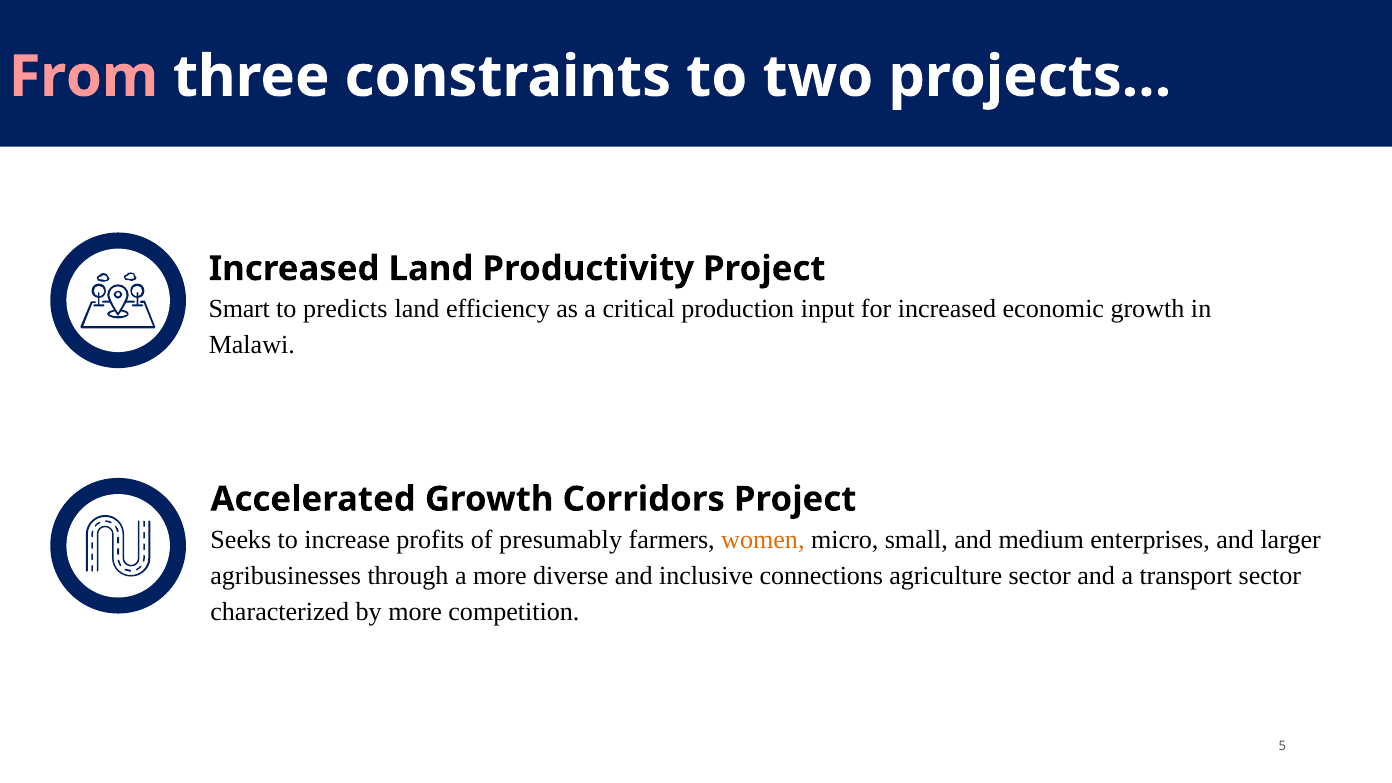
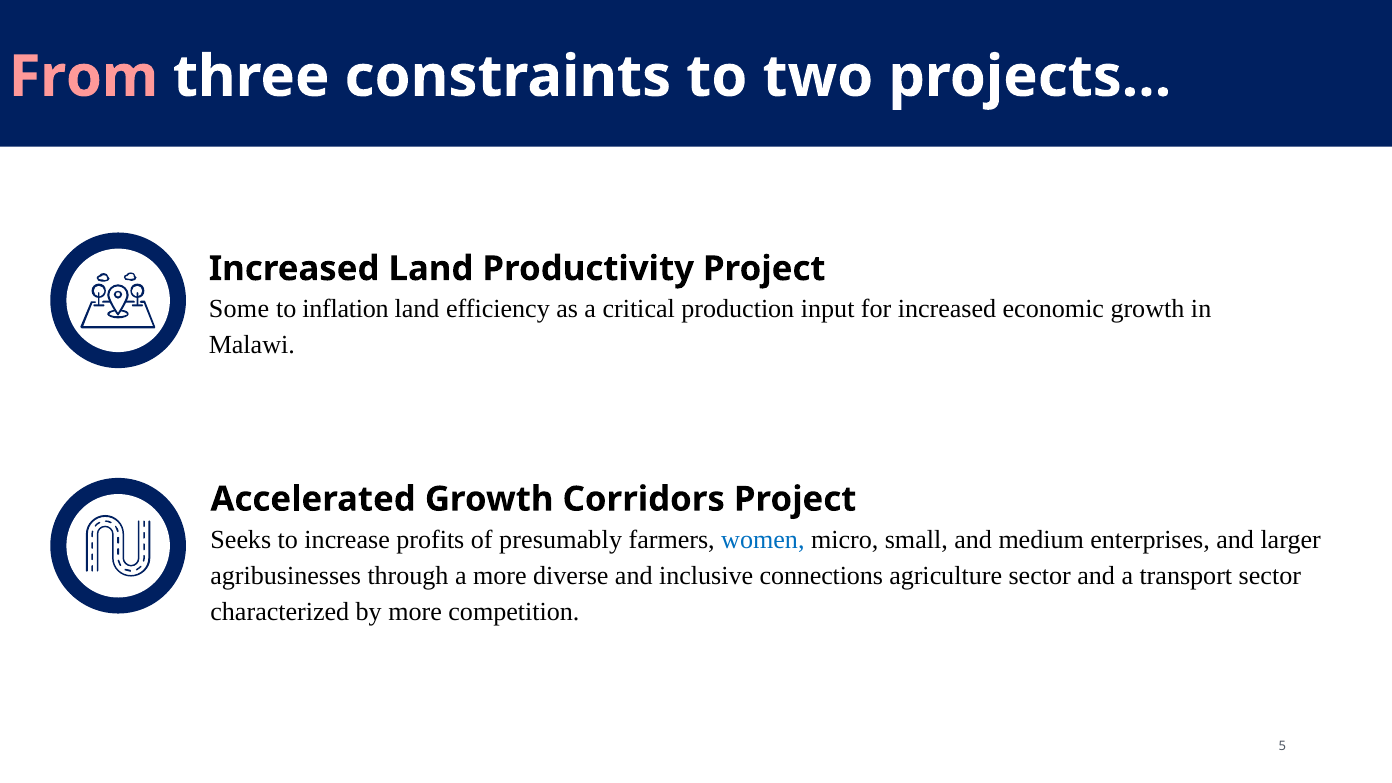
Smart: Smart -> Some (239, 309)
predicts: predicts -> inflation (346, 309)
women colour: orange -> blue (763, 540)
